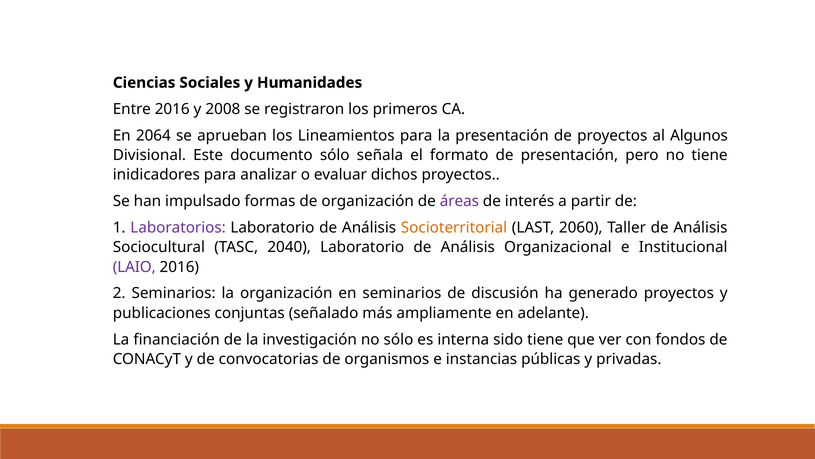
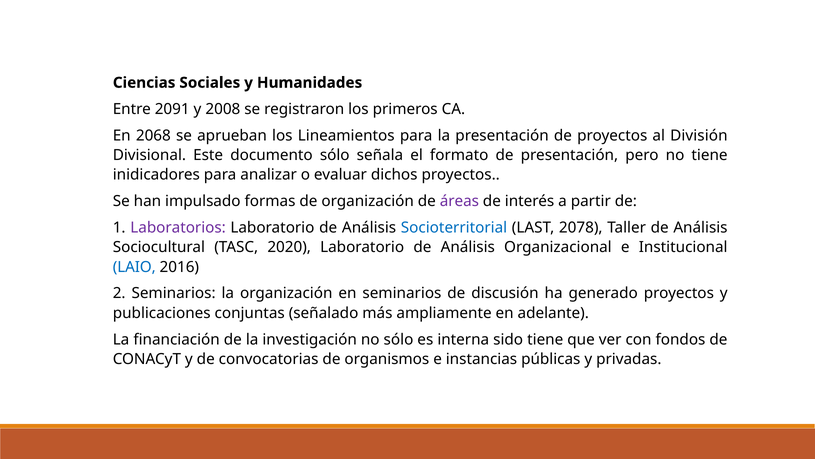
Entre 2016: 2016 -> 2091 (172, 109)
2064: 2064 -> 2068 (153, 135)
Algunos: Algunos -> División (699, 135)
Socioterritorial colour: orange -> blue (454, 227)
2060: 2060 -> 2078 (581, 227)
2040: 2040 -> 2020 (289, 247)
LAIO colour: purple -> blue (134, 267)
